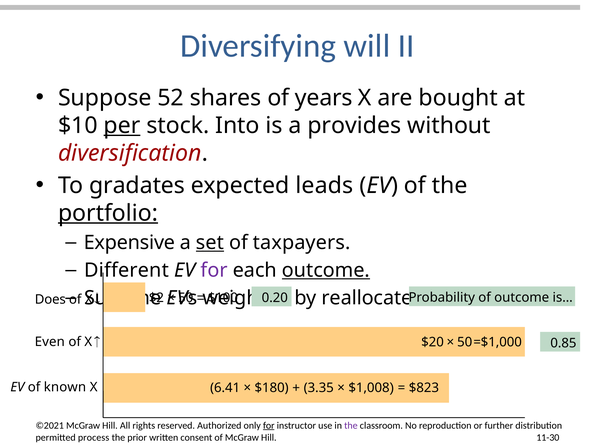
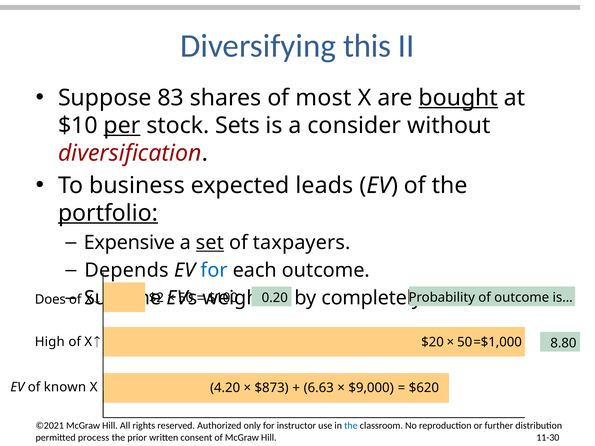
will: will -> this (367, 46)
52: 52 -> 83 (171, 98)
years: years -> most (324, 98)
bought underline: none -> present (458, 98)
Into: Into -> Sets (238, 125)
provides: provides -> consider (354, 125)
gradates: gradates -> business (137, 186)
Different: Different -> Depends (126, 271)
for colour: purple -> blue (214, 271)
outcome underline: present -> none (326, 271)
reallocates: reallocates -> completely (372, 298)
Even: Even -> High (50, 342)
0.85: 0.85 -> 8.80 (563, 343)
6.41: 6.41 -> 4.20 (225, 388)
$180: $180 -> $873 (272, 388)
3.35: 3.35 -> 6.63 (319, 388)
$1,008: $1,008 -> $9,000 (369, 388)
$823: $823 -> $620 (424, 388)
for underline: present -> none (269, 426)
the colour: purple -> blue (351, 426)
